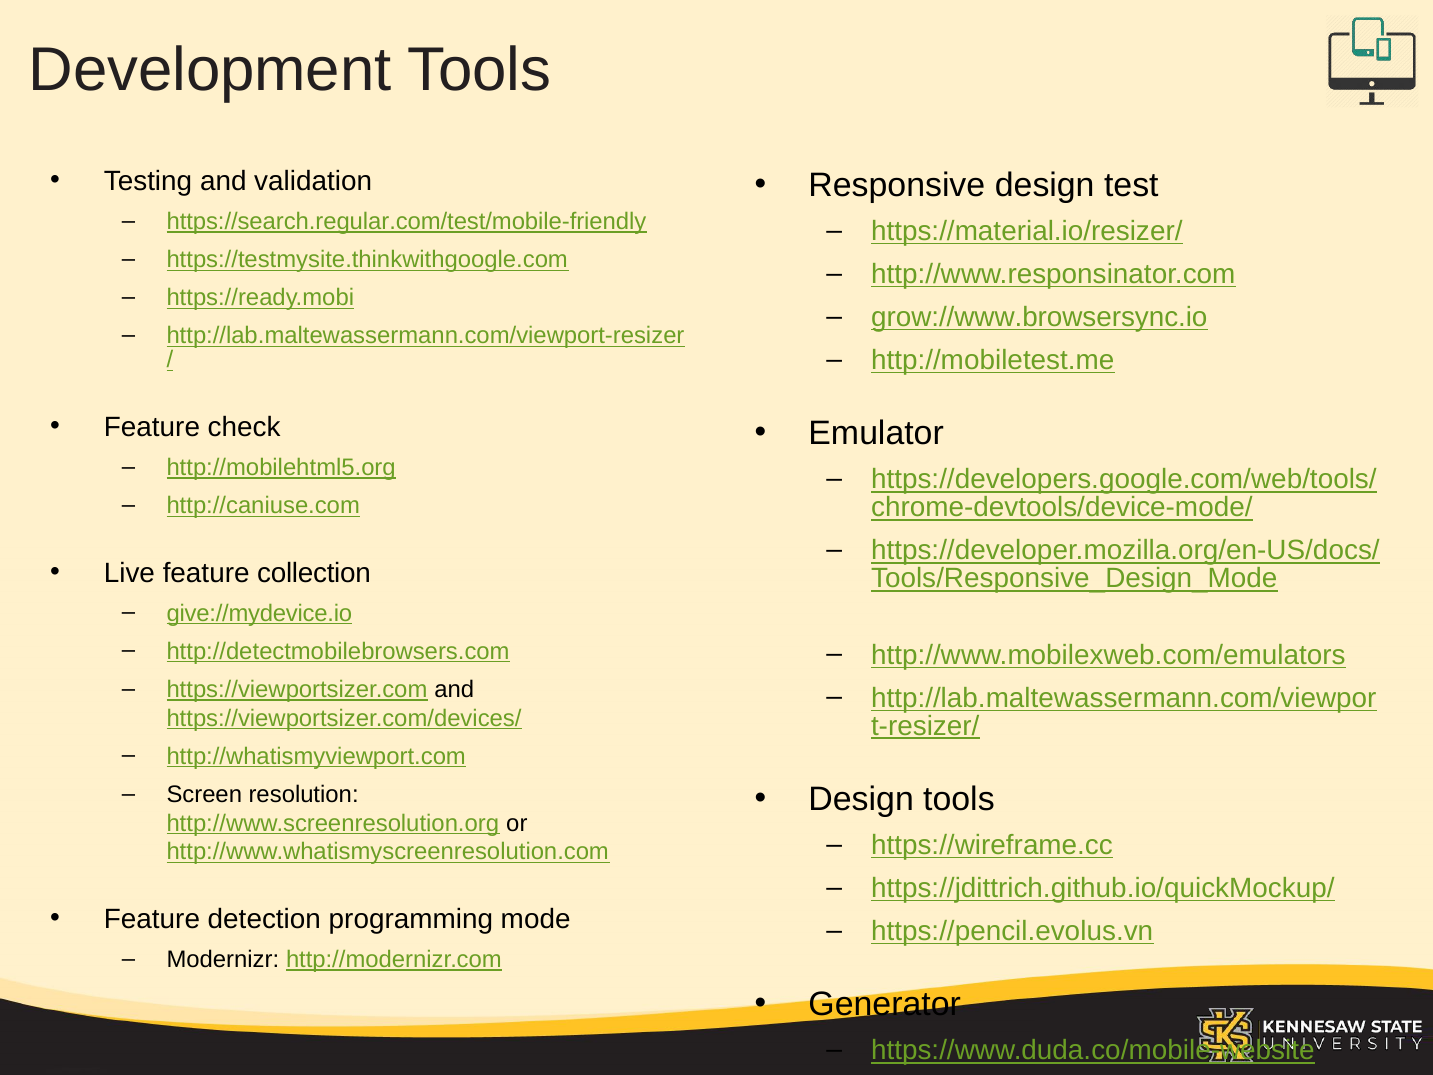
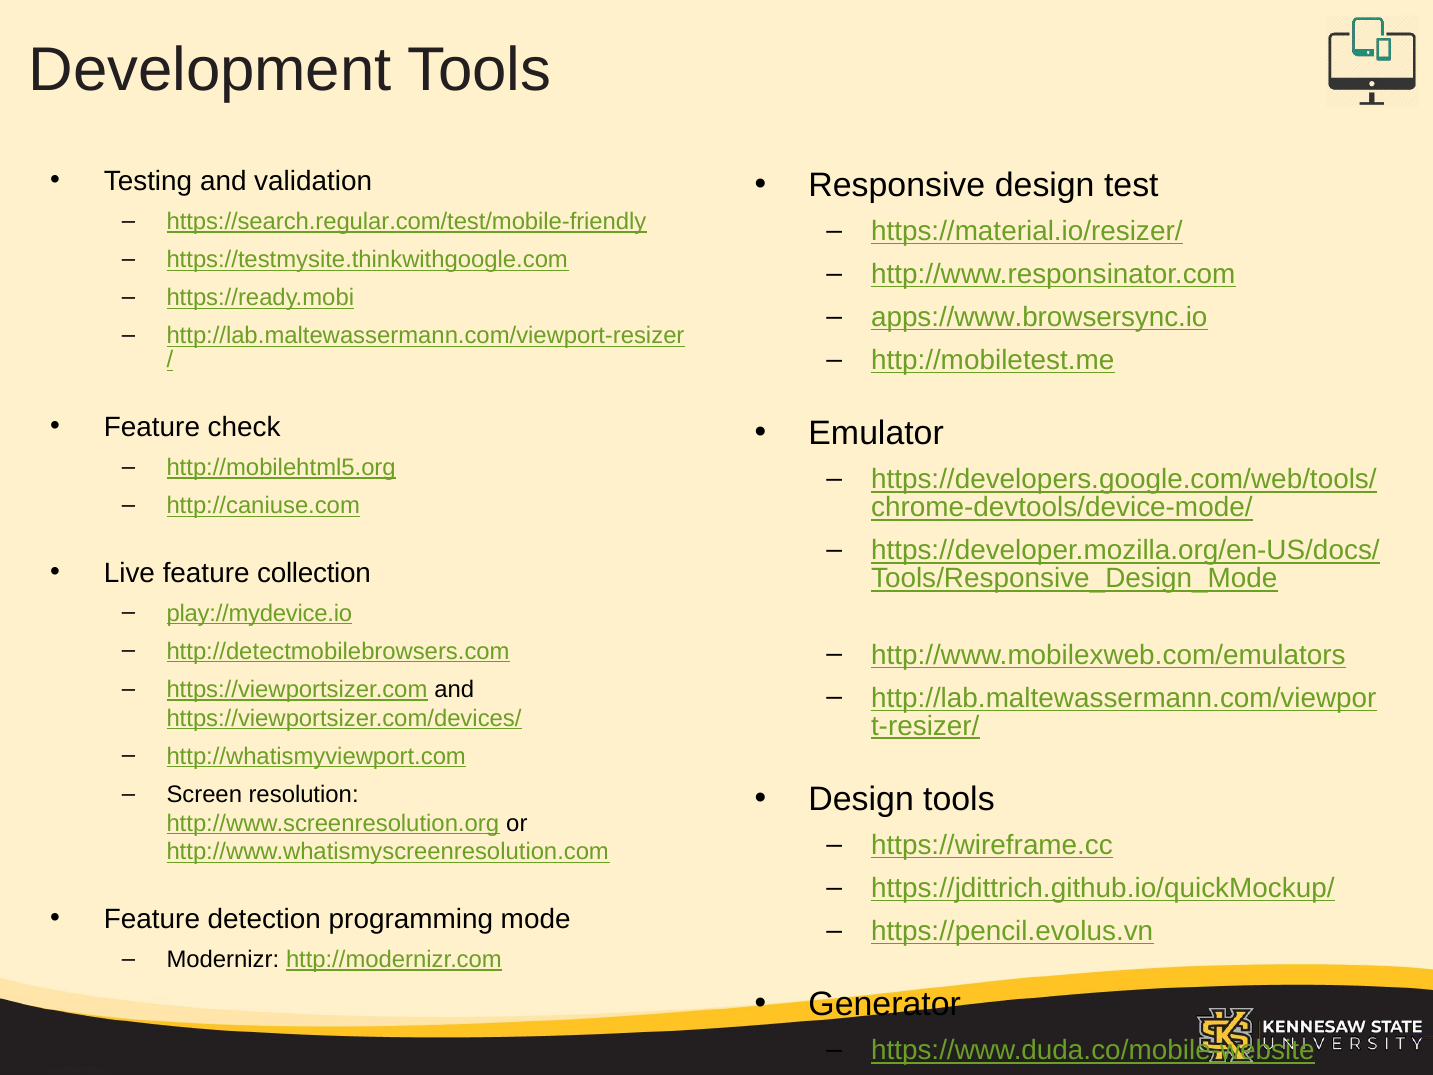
grow://www.browsersync.io: grow://www.browsersync.io -> apps://www.browsersync.io (1039, 317)
give://mydevice.io: give://mydevice.io -> play://mydevice.io (259, 613)
